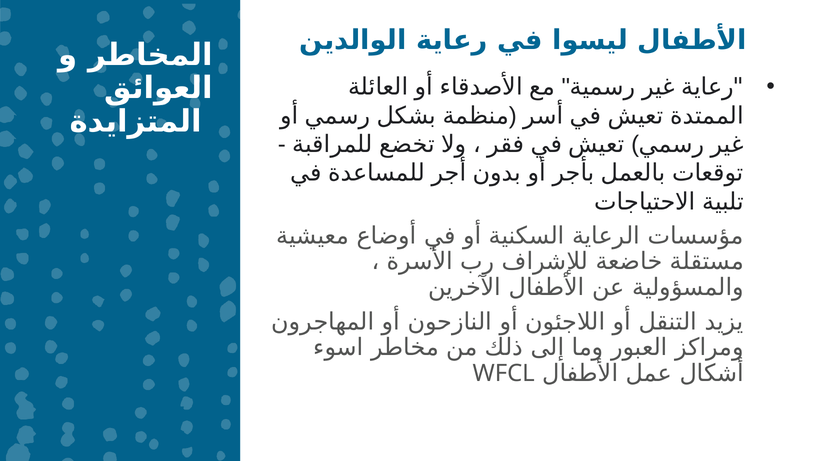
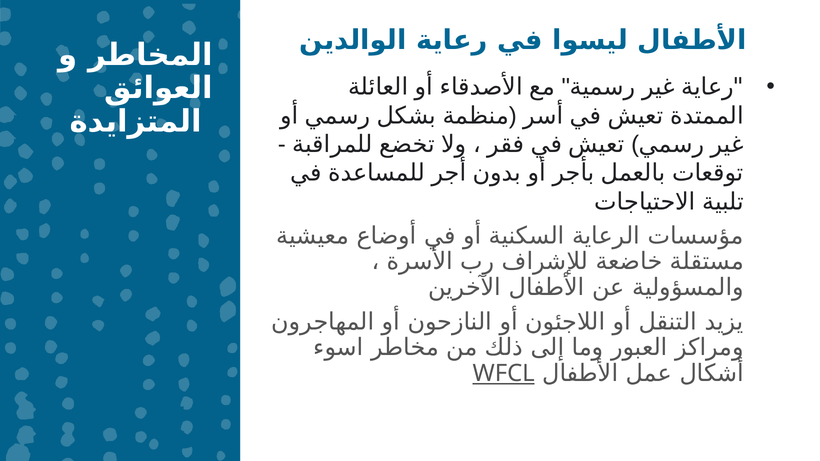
WFCL underline: none -> present (504, 374)
